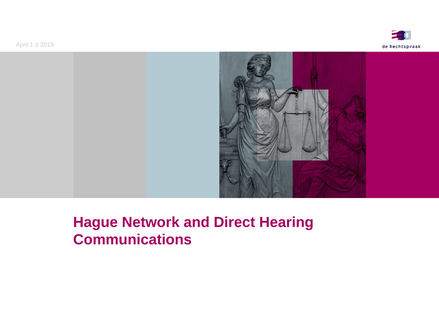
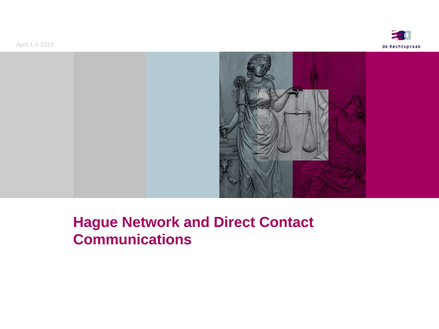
Hearing: Hearing -> Contact (286, 222)
